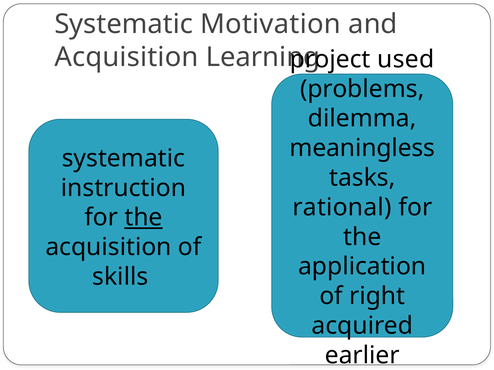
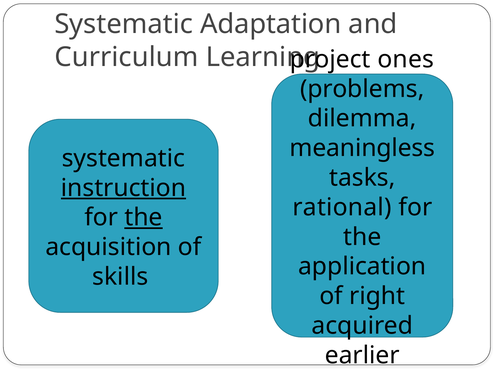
Motivation: Motivation -> Adaptation (271, 24)
Acquisition: Acquisition -> Curriculum (126, 57)
used: used -> ones (406, 59)
instruction underline: none -> present (123, 188)
